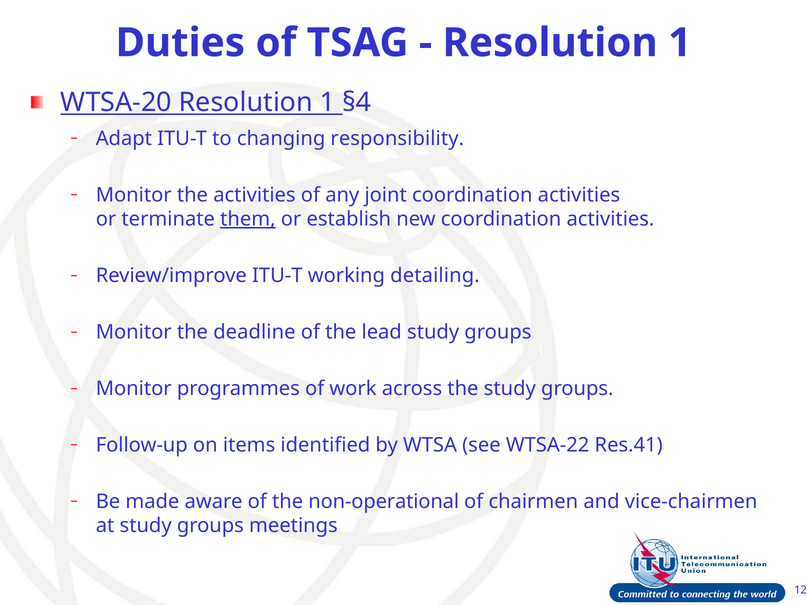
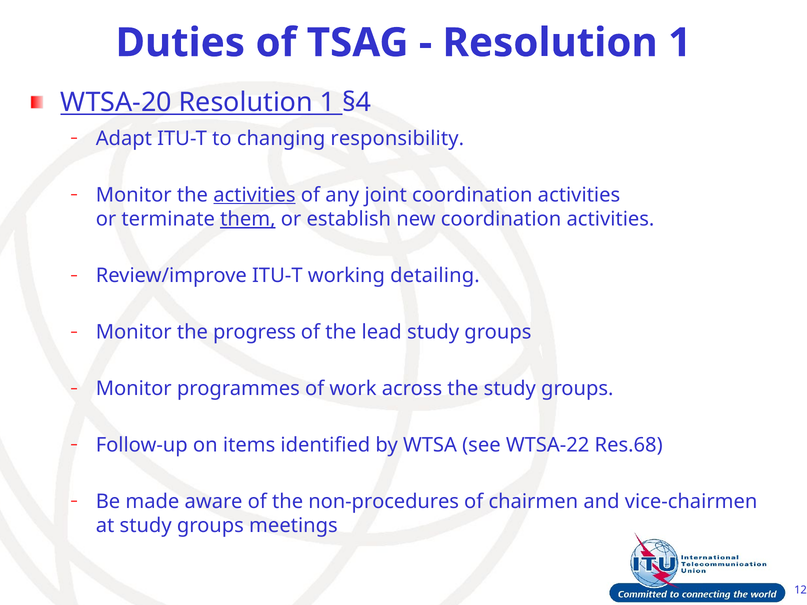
activities underline: none -> present (254, 195)
deadline: deadline -> progress (255, 332)
Res.41: Res.41 -> Res.68 (629, 445)
non-operational: non-operational -> non-procedures (384, 502)
